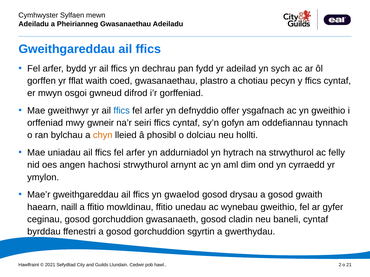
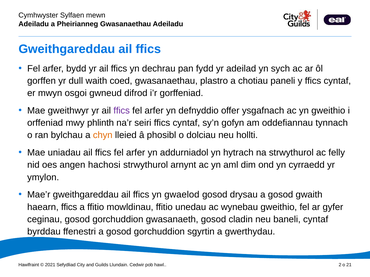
fflat: fflat -> dull (76, 81)
pecyn: pecyn -> paneli (283, 81)
ffics colour: blue -> purple (122, 111)
gwneir: gwneir -> phlinth (101, 123)
haearn naill: naill -> ffics (69, 207)
